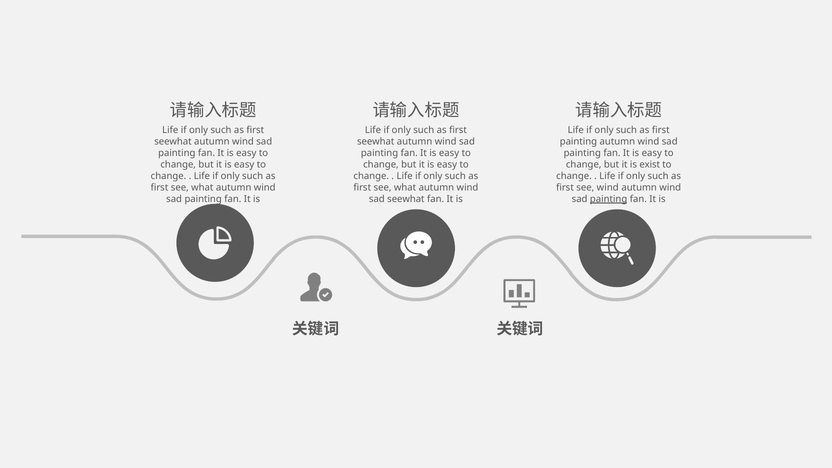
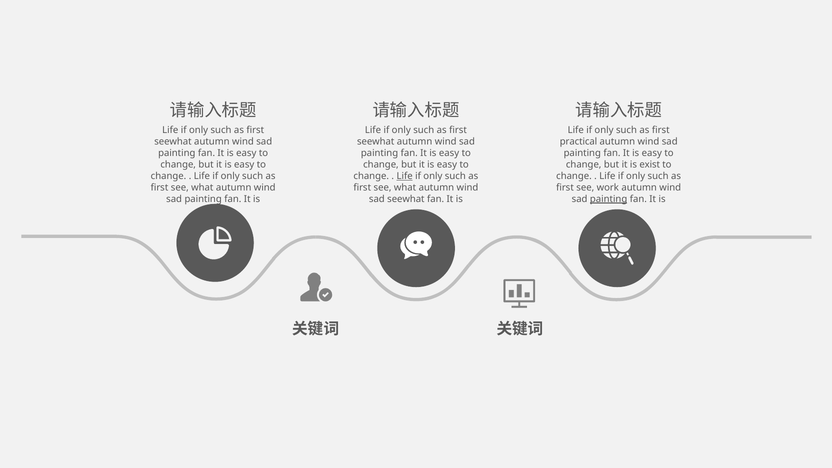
painting: painting -> practical (578, 142)
Life underline: none -> present (405, 176)
see wind: wind -> work (608, 187)
